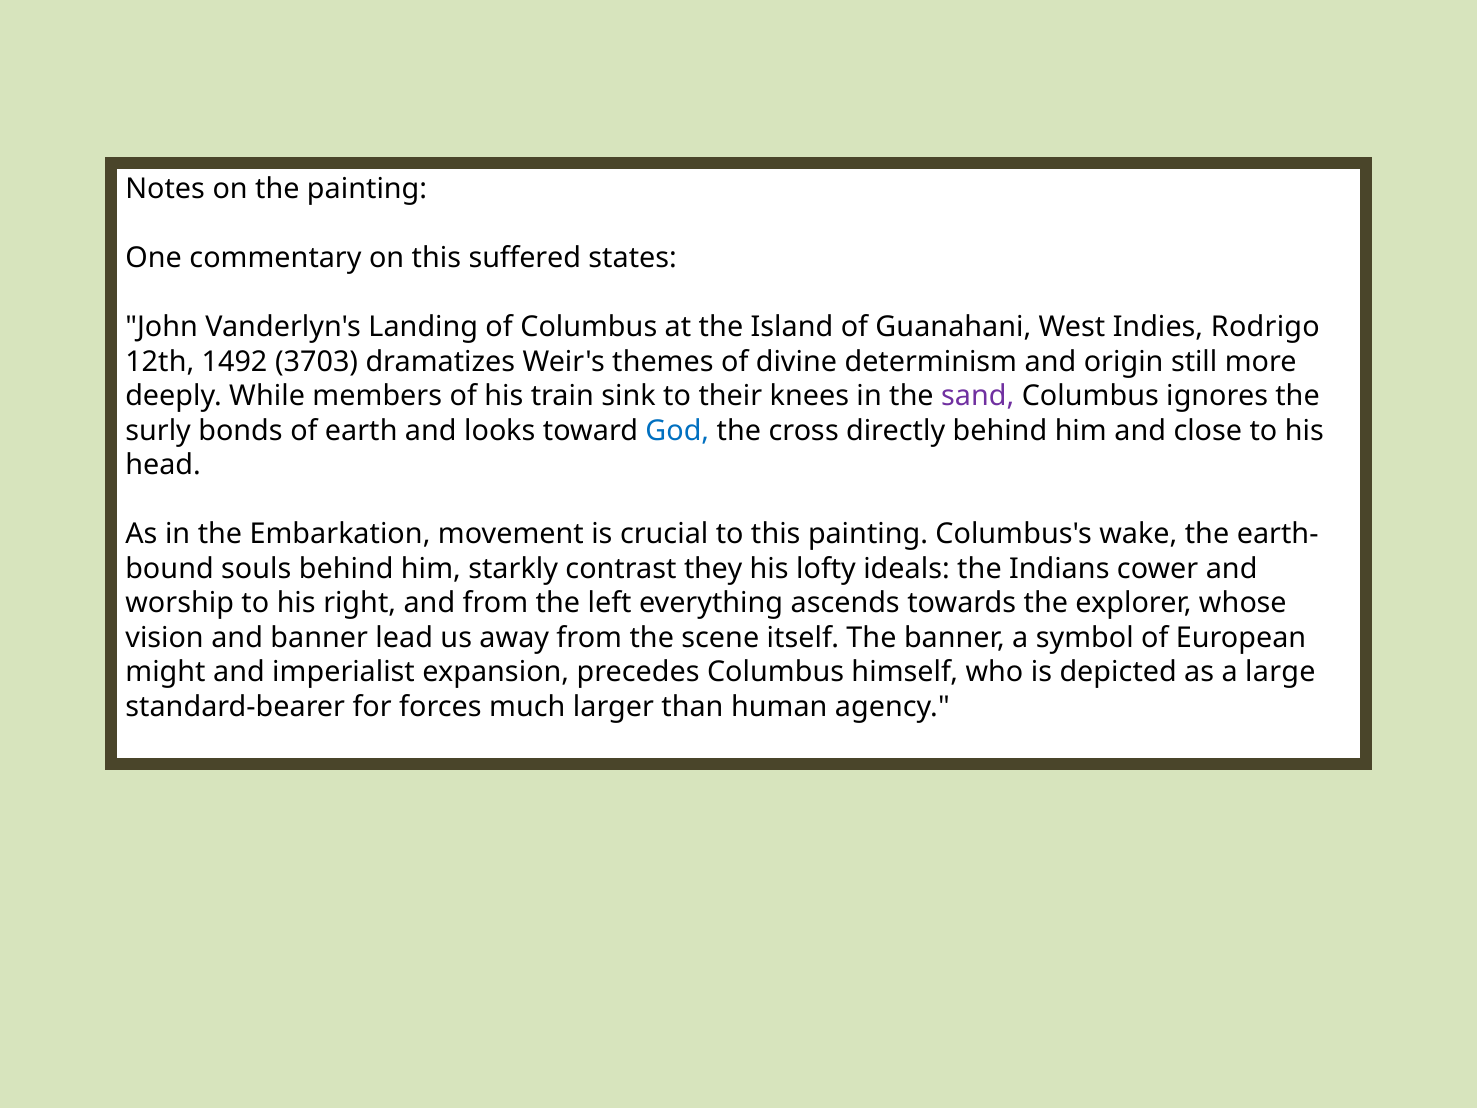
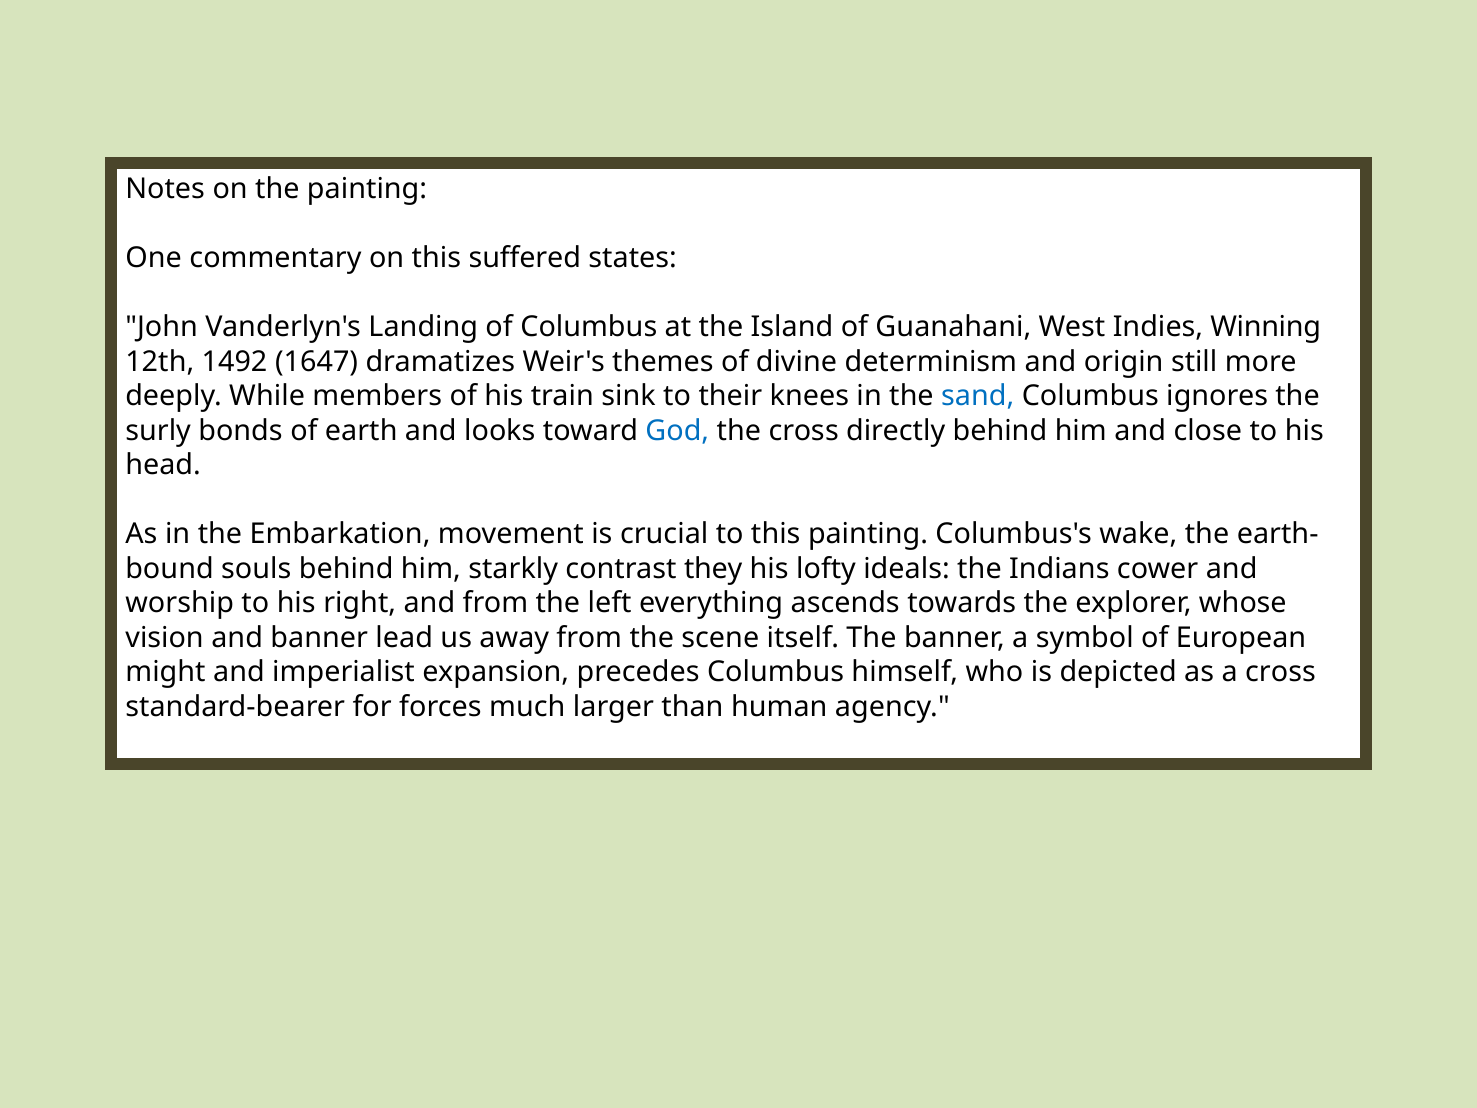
Rodrigo: Rodrigo -> Winning (1266, 327)
3703: 3703 -> 1647 (317, 362)
sand colour: purple -> blue (978, 396)
a large: large -> cross (1281, 672)
